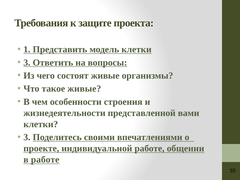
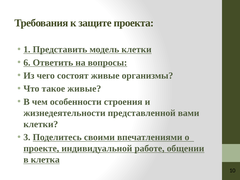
3: 3 -> 6 (27, 63)
в работе: работе -> клетка (45, 160)
